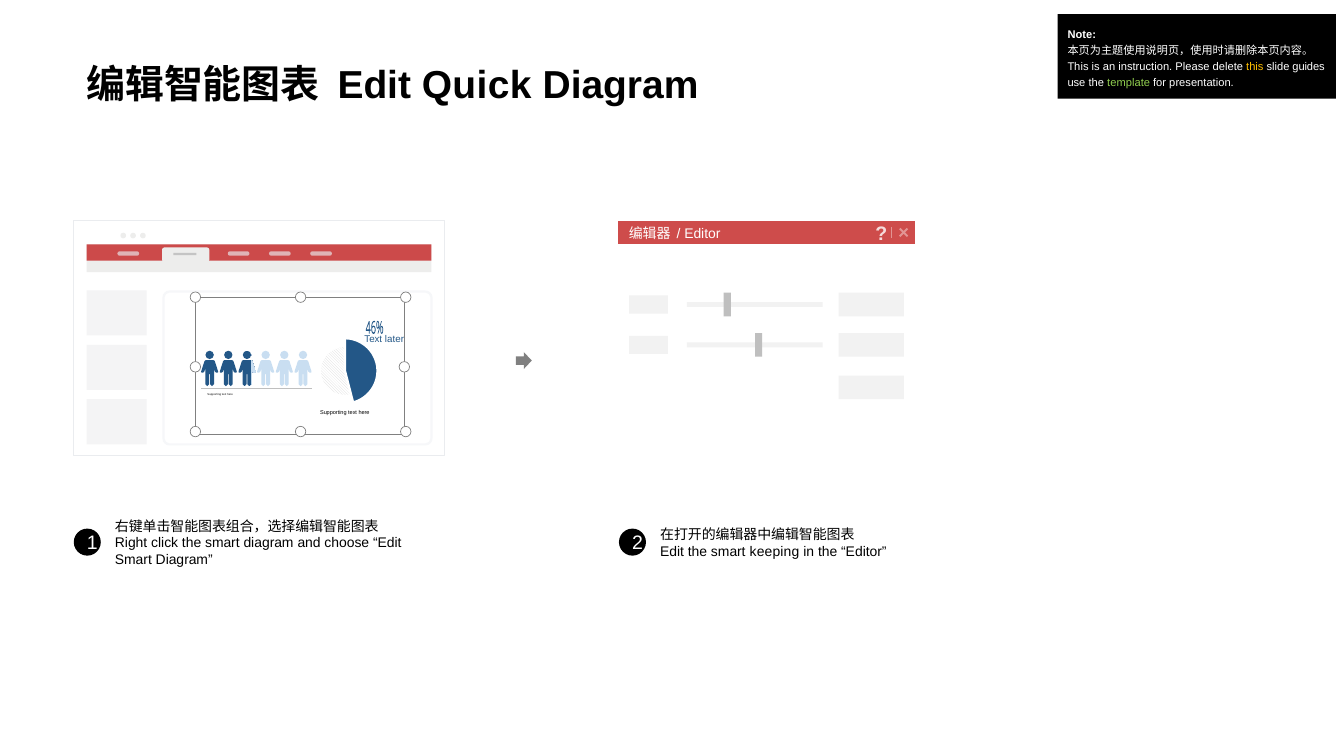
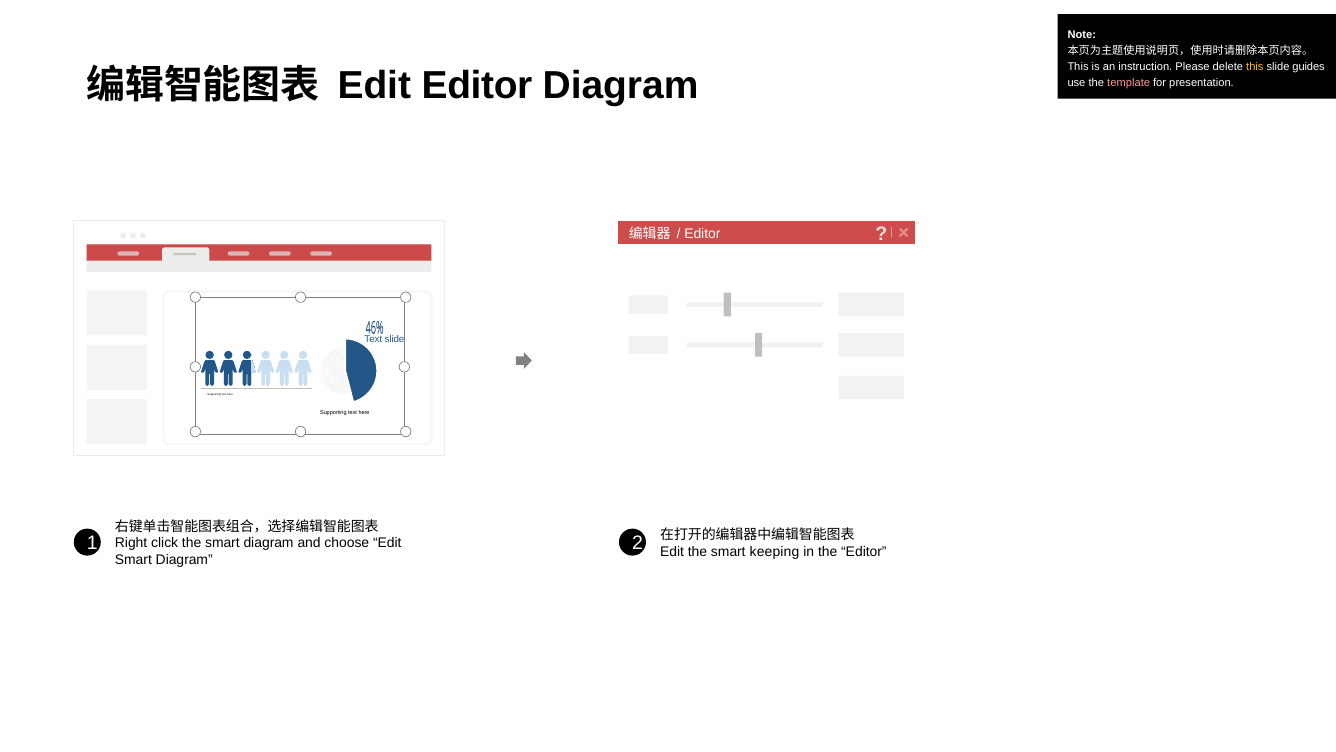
Edit Quick: Quick -> Editor (477, 85)
template colour: light green -> pink (1129, 82)
Text later: later -> slide (395, 339)
